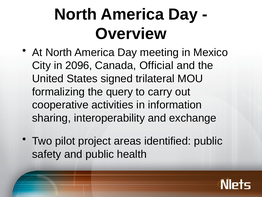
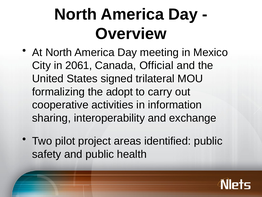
2096: 2096 -> 2061 (79, 65)
query: query -> adopt (119, 92)
